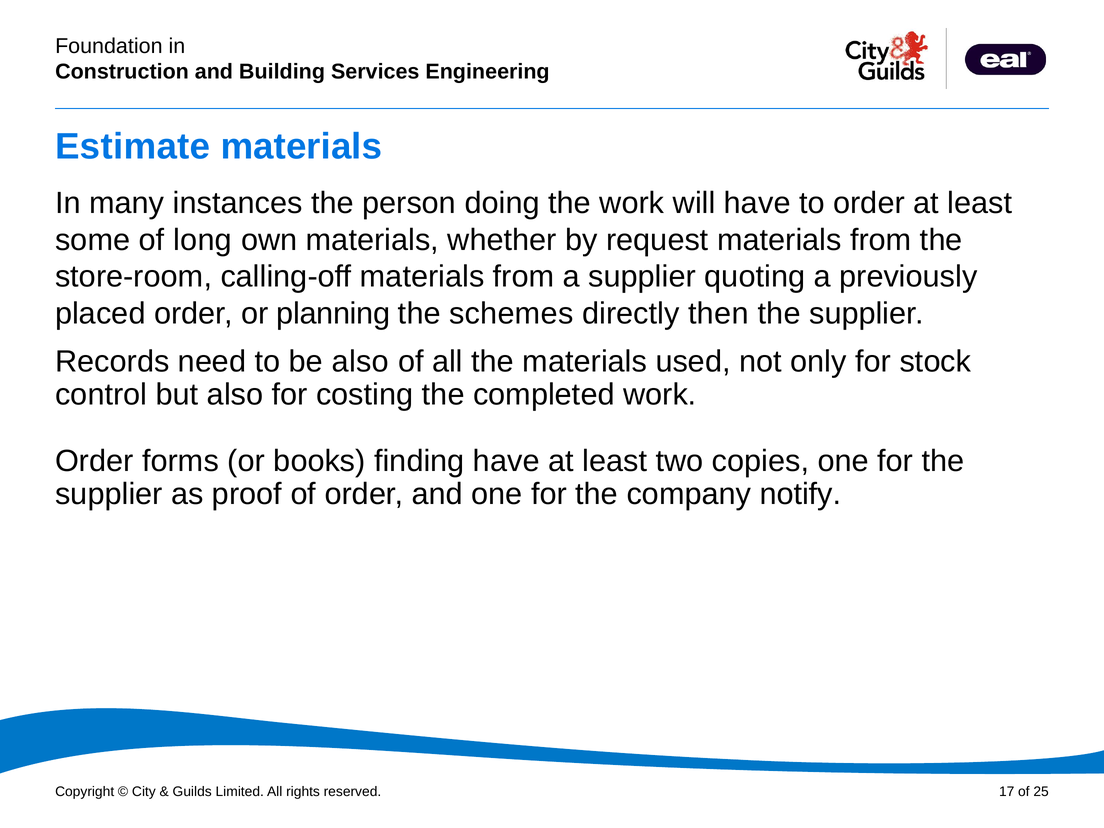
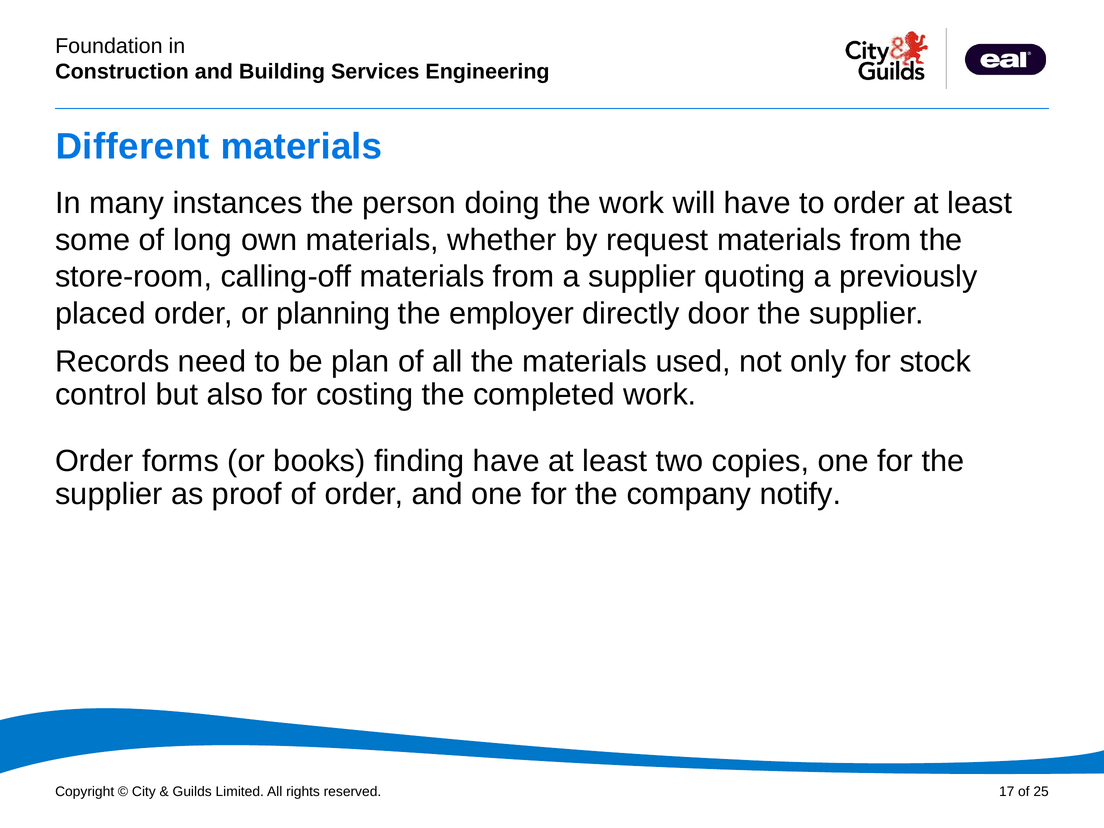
Estimate: Estimate -> Different (133, 146)
schemes: schemes -> employer (512, 314)
then: then -> door (719, 314)
be also: also -> plan (360, 362)
